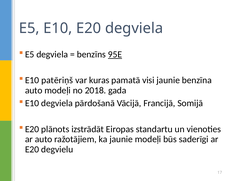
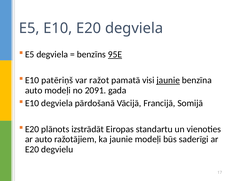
kuras: kuras -> ražot (99, 80)
jaunie underline: none -> present (168, 80)
2018: 2018 -> 2091 (95, 90)
